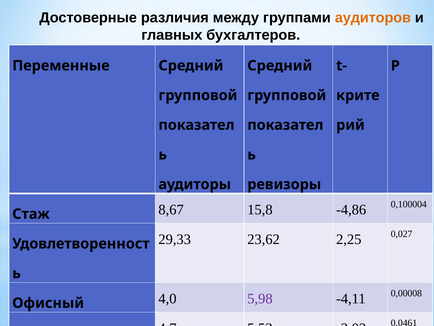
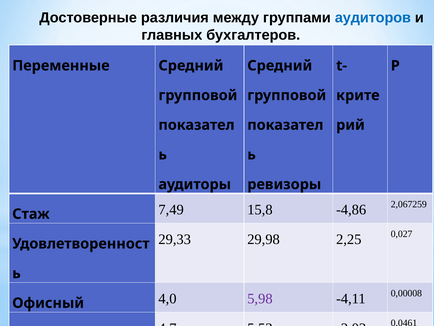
аудиторов colour: orange -> blue (373, 18)
8,67: 8,67 -> 7,49 (171, 209)
0,100004: 0,100004 -> 2,067259 (409, 204)
23,62: 23,62 -> 29,98 (264, 239)
